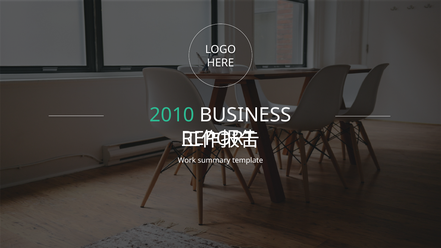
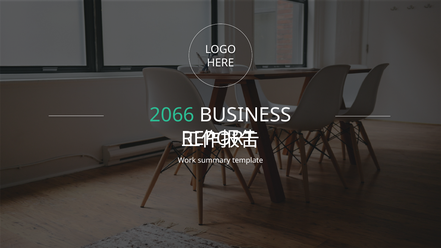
2010: 2010 -> 2066 (172, 115)
